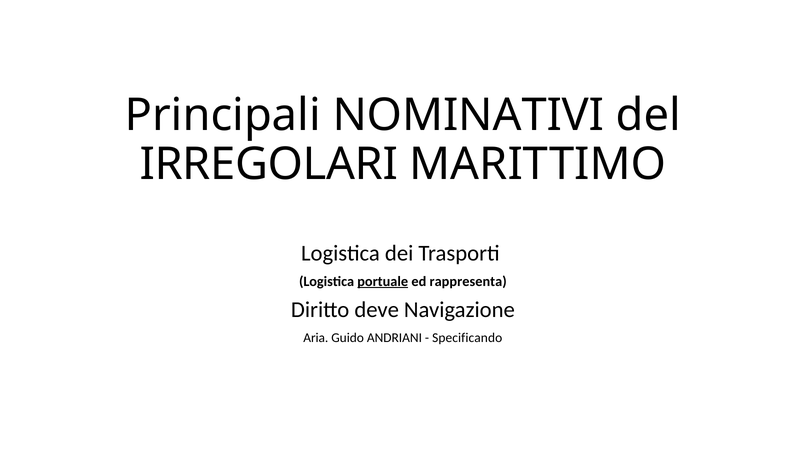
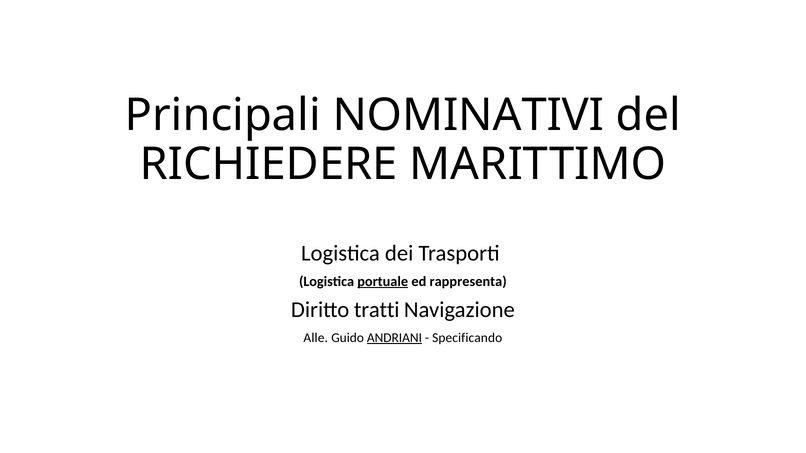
IRREGOLARI: IRREGOLARI -> RICHIEDERE (269, 165)
deve: deve -> tratti (377, 310)
Aria: Aria -> Alle (316, 338)
ANDRIANI underline: none -> present (394, 338)
